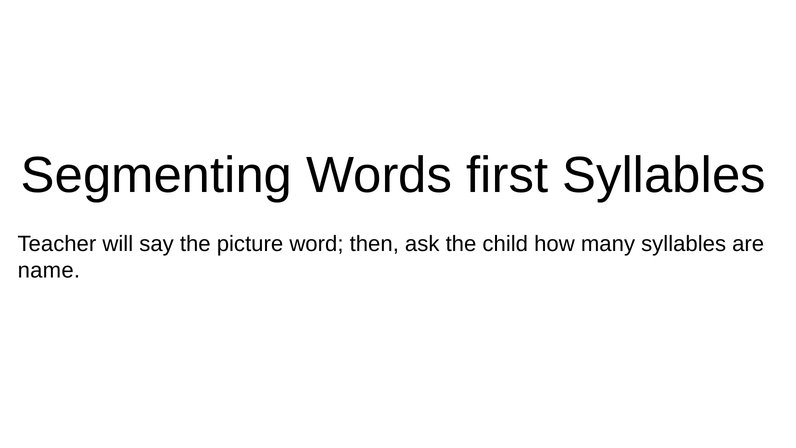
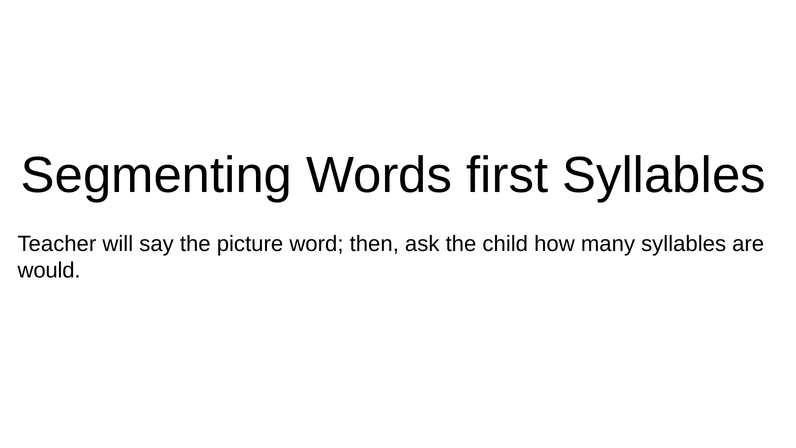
name: name -> would (49, 270)
